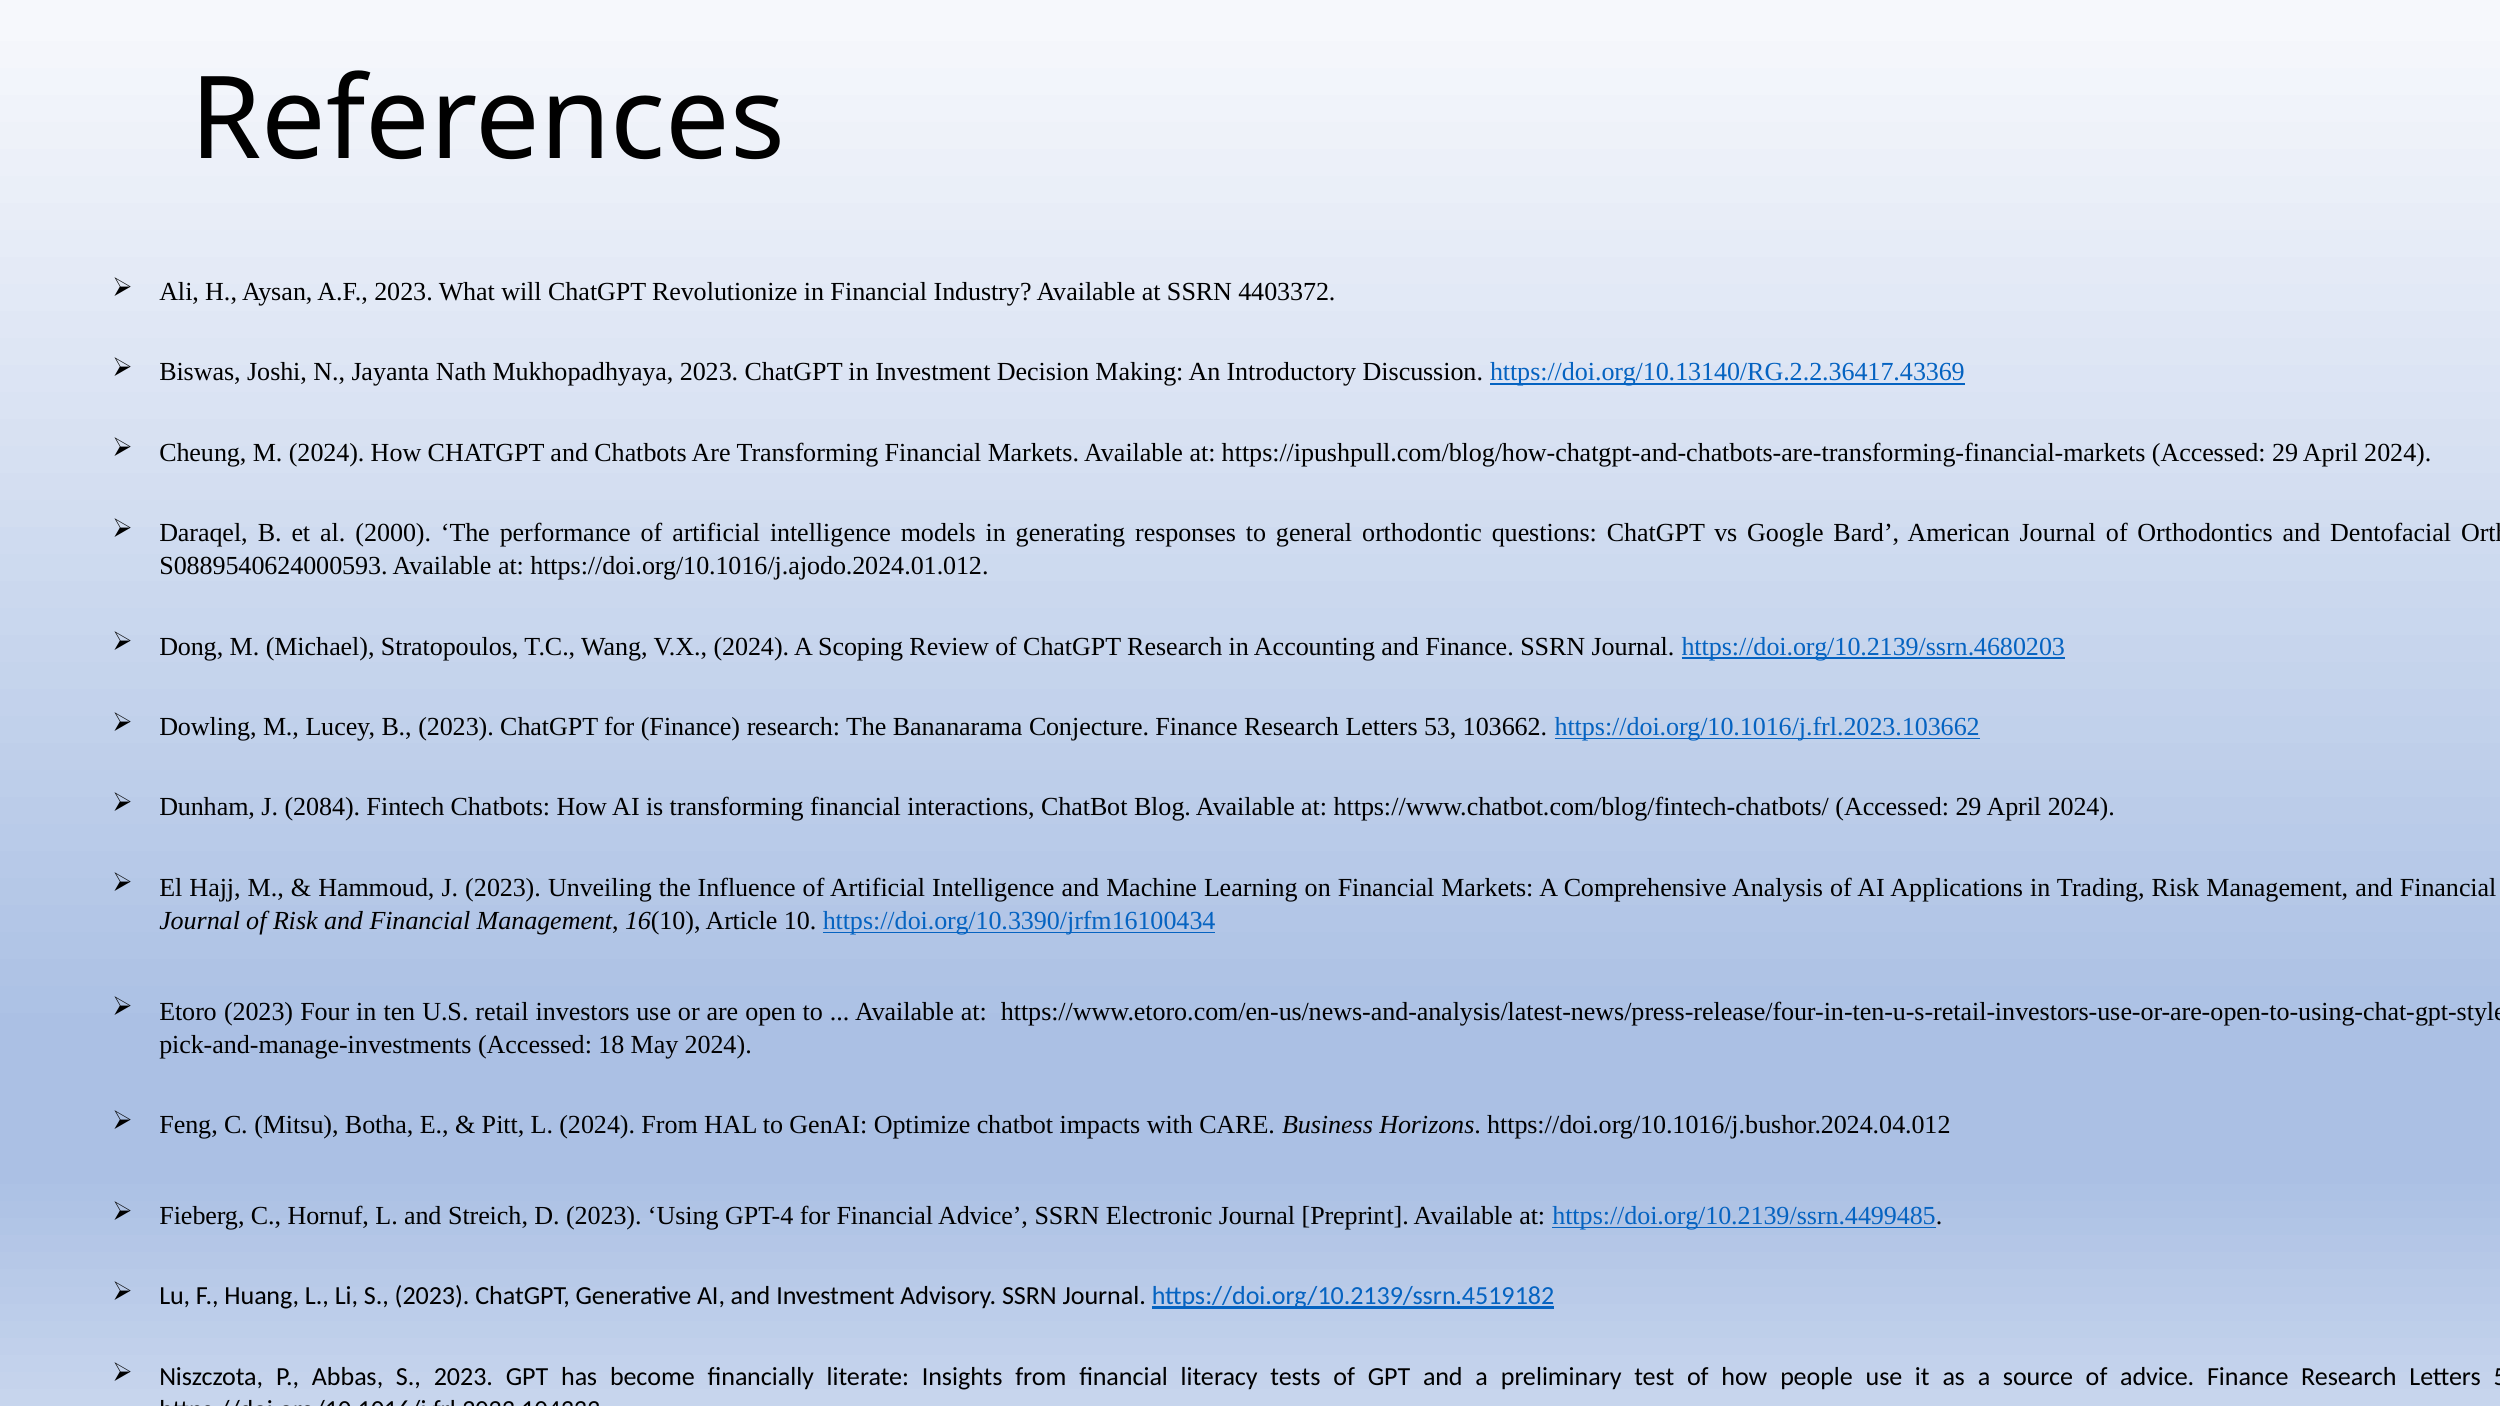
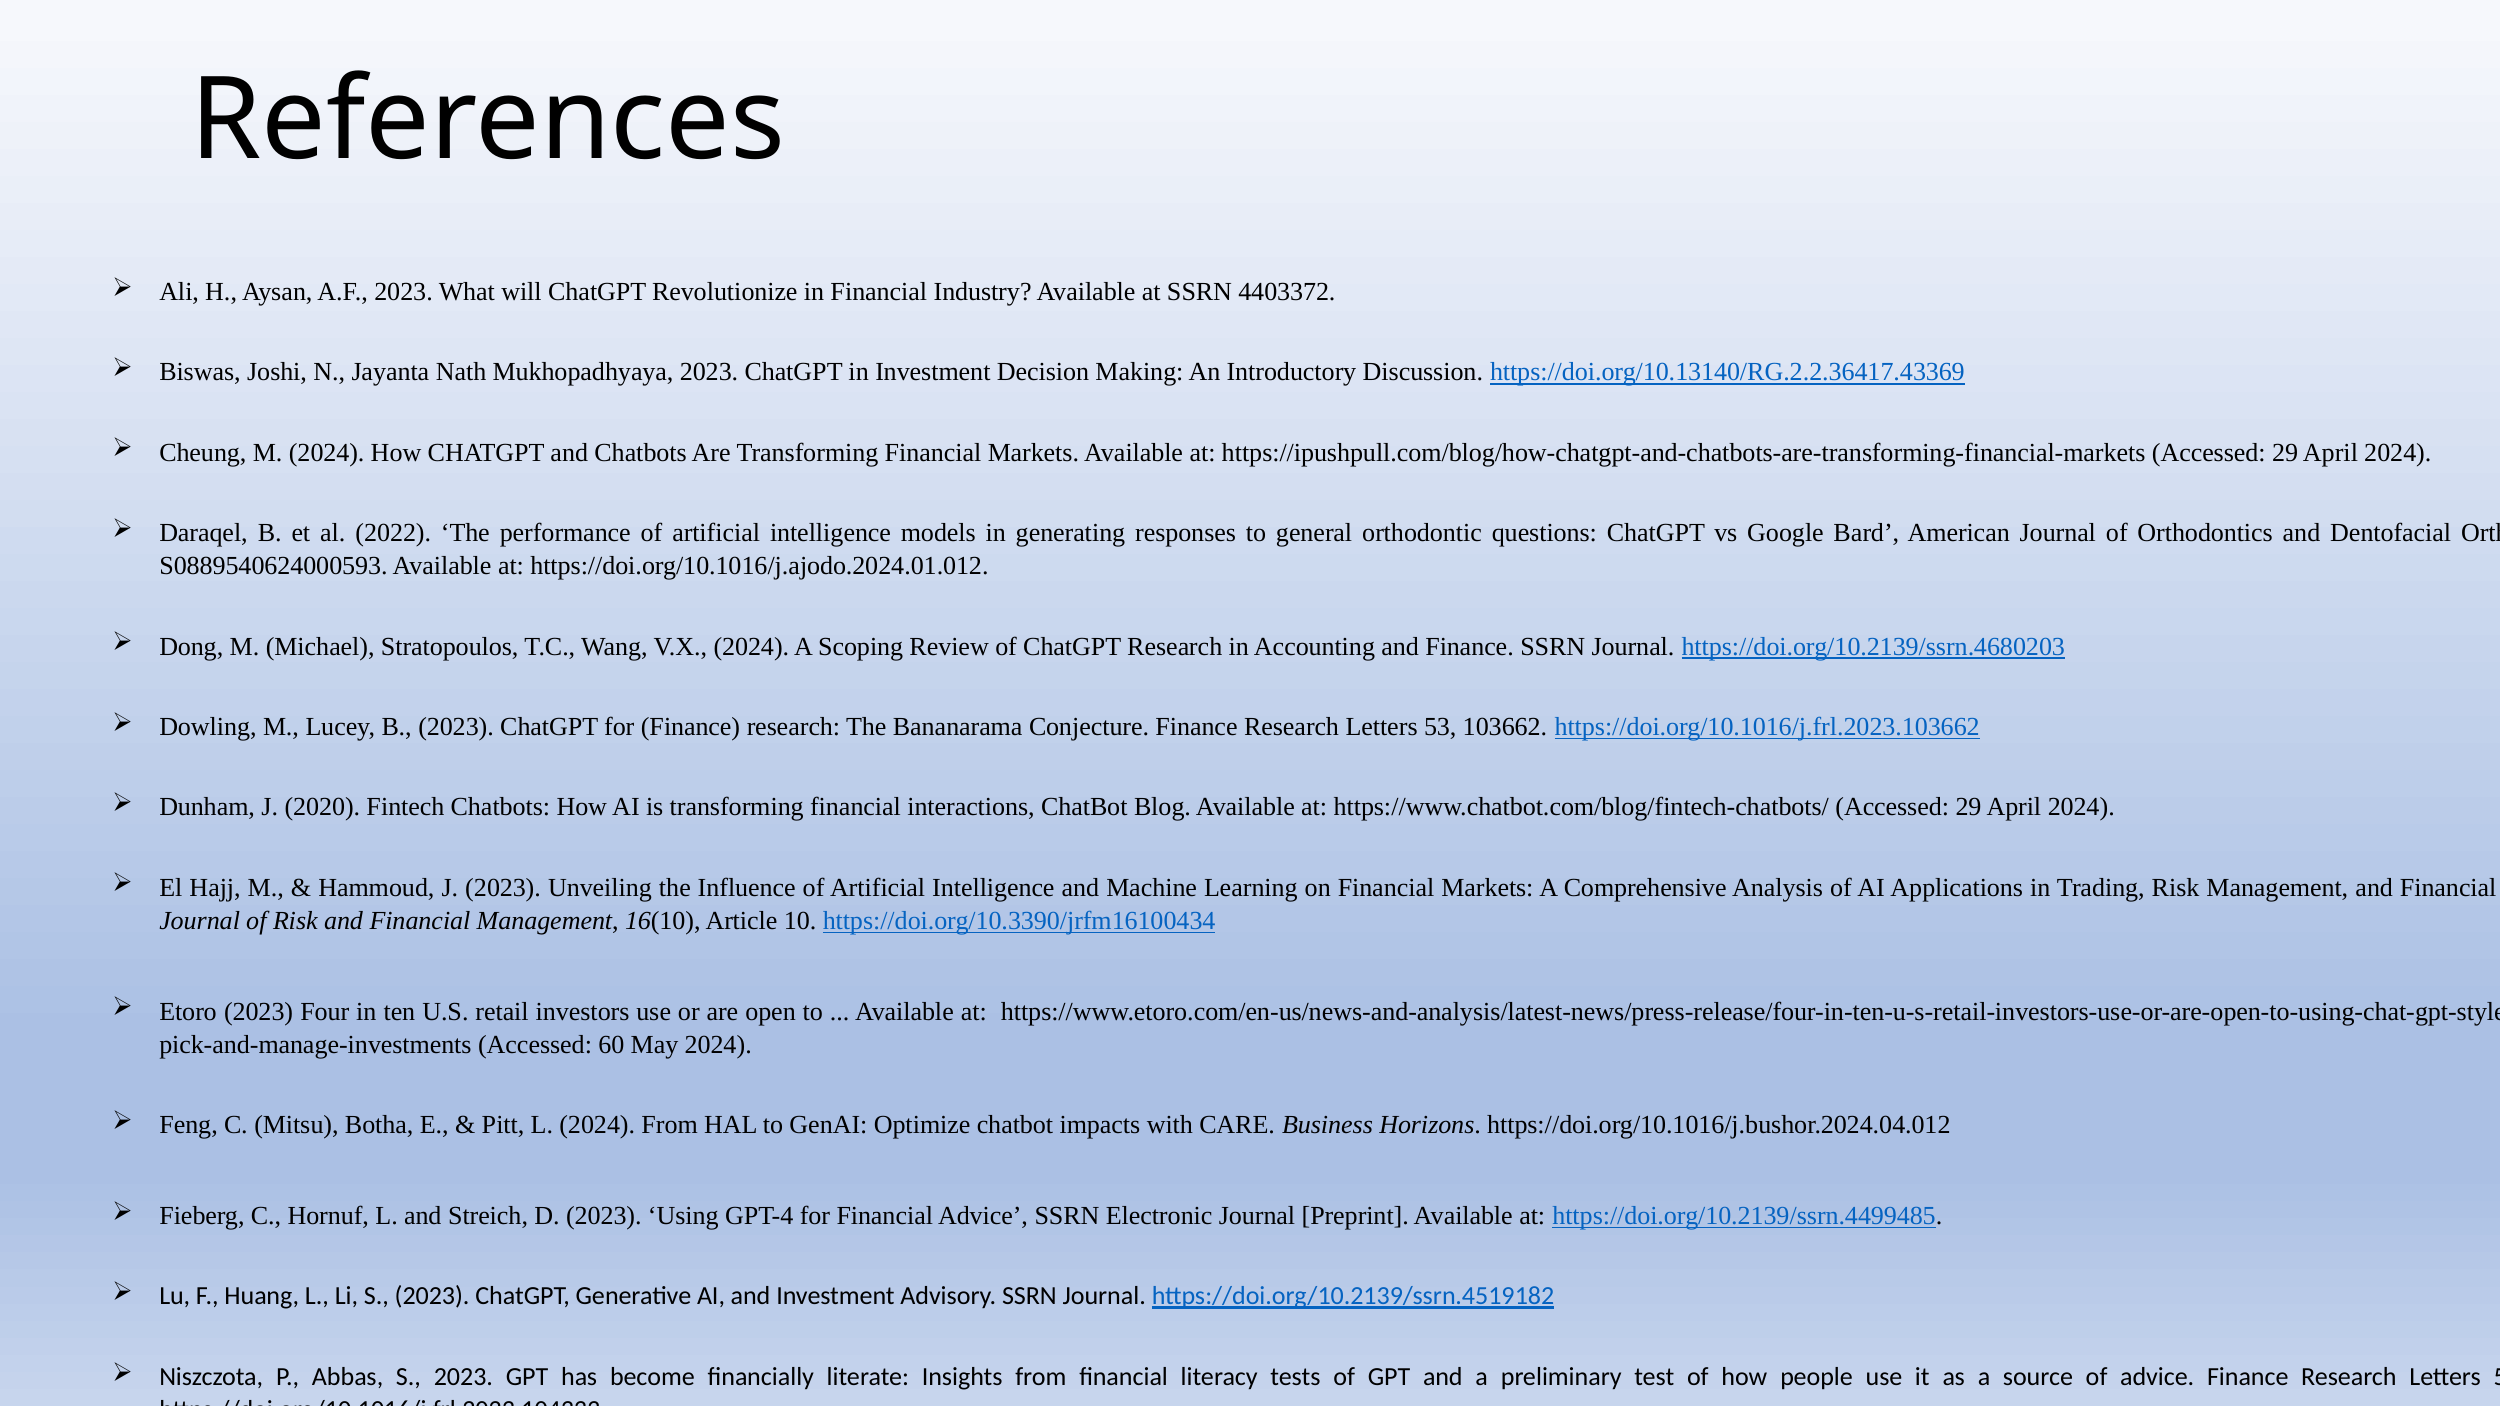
2000: 2000 -> 2022 (393, 533)
2084: 2084 -> 2020 (322, 807)
18: 18 -> 60 (611, 1045)
